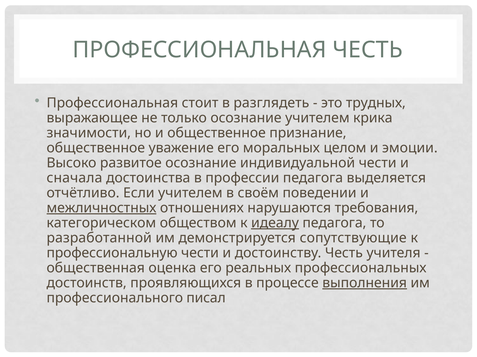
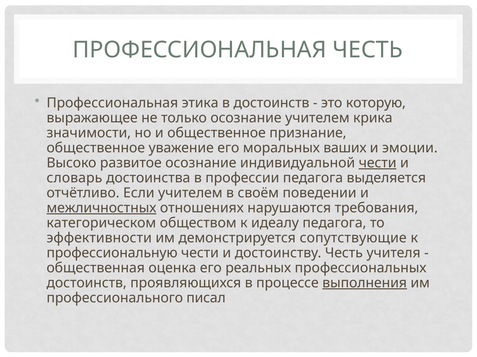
стоит: стоит -> этика (200, 103)
в разглядеть: разглядеть -> достоинств (271, 103)
трудных: трудных -> которую (376, 103)
целом: целом -> ваших (345, 148)
чести underline: none -> present (378, 163)
сначала: сначала -> словарь (74, 178)
идеалу underline: present -> none (275, 223)
разработанной: разработанной -> эффективности (99, 238)
